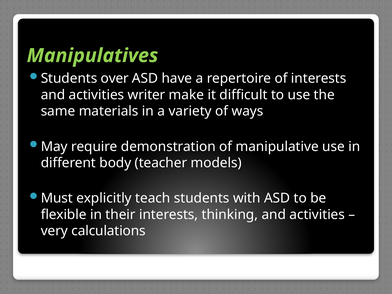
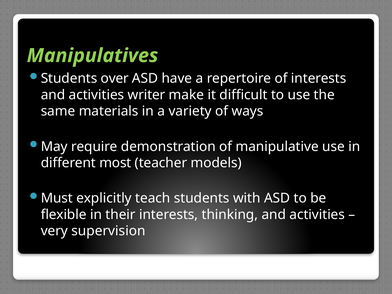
body: body -> most (115, 163)
calculations: calculations -> supervision (108, 231)
